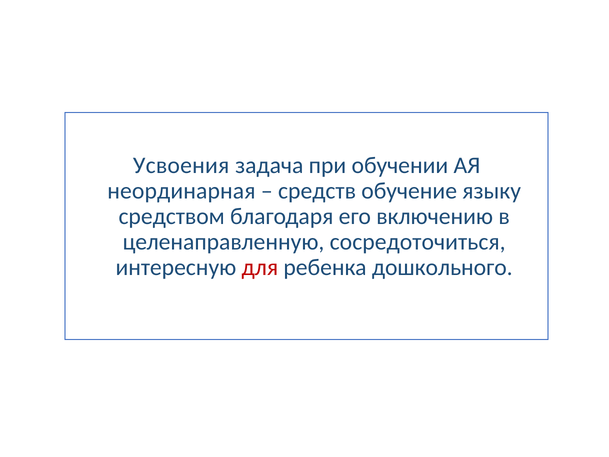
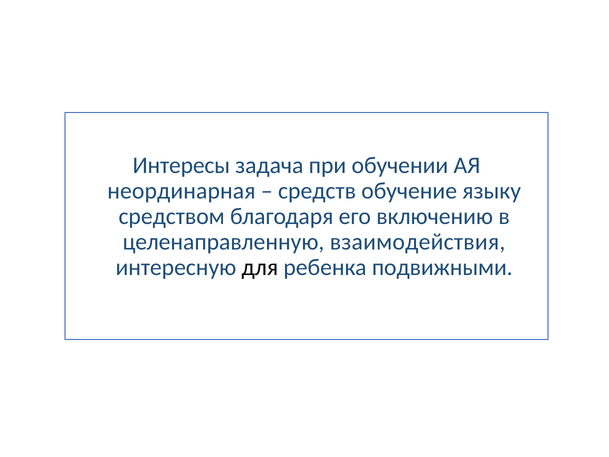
Усвоения: Усвоения -> Интересы (181, 165)
сосредоточиться: сосредоточиться -> взаимодействия (418, 242)
для colour: red -> black (260, 267)
дошкольного: дошкольного -> подвижными (442, 267)
